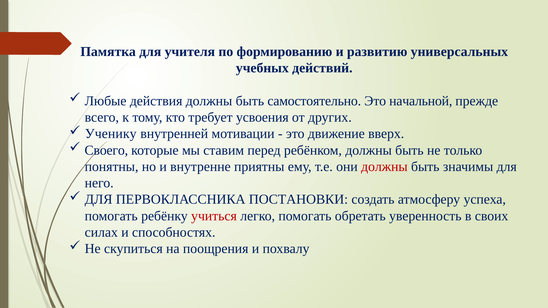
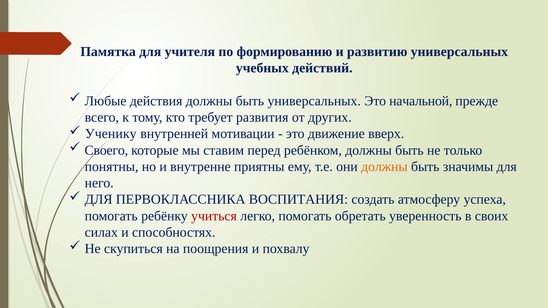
быть самостоятельно: самостоятельно -> универсальных (314, 101)
усвоения: усвоения -> развития (262, 117)
должны colour: red -> orange (384, 167)
ПОСТАНОВКИ: ПОСТАНОВКИ -> ВОСПИТАНИЯ (298, 200)
